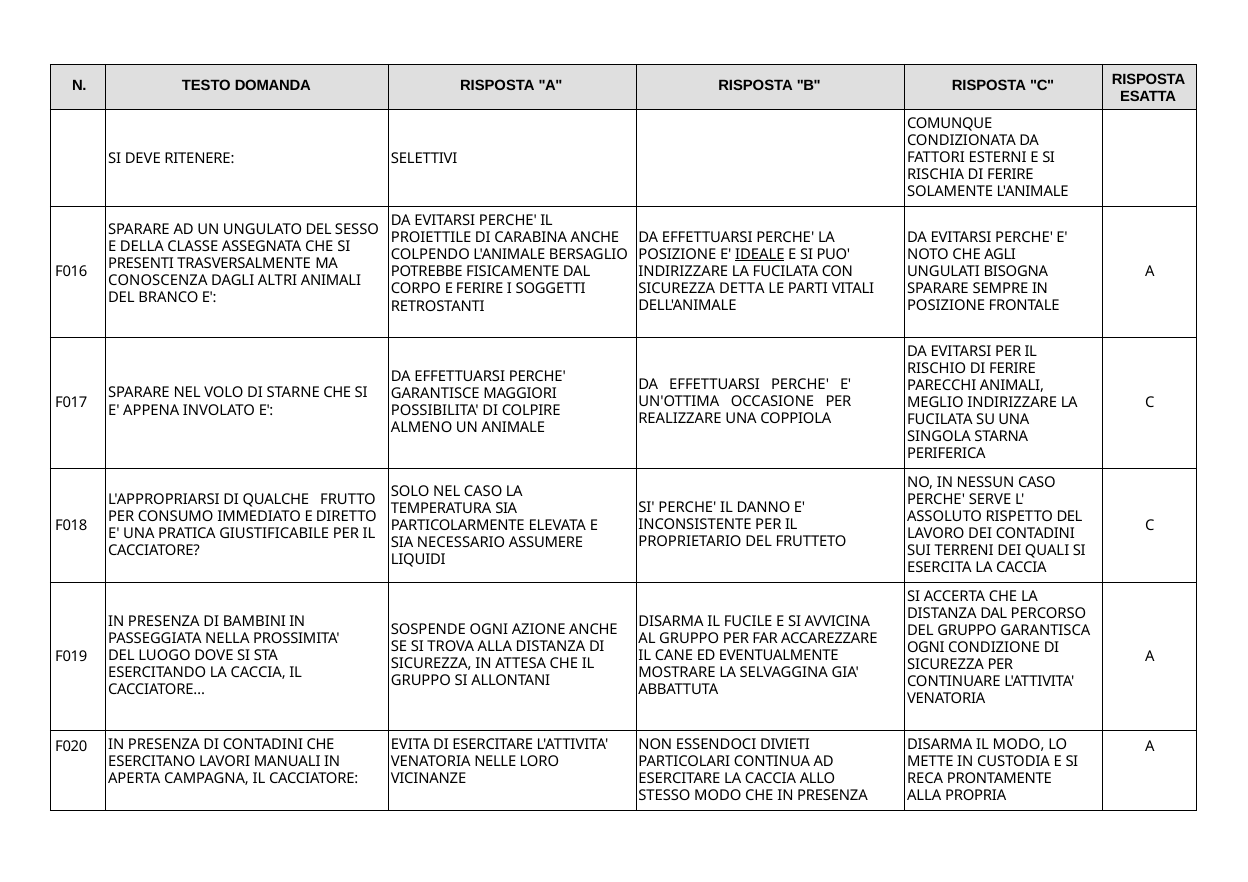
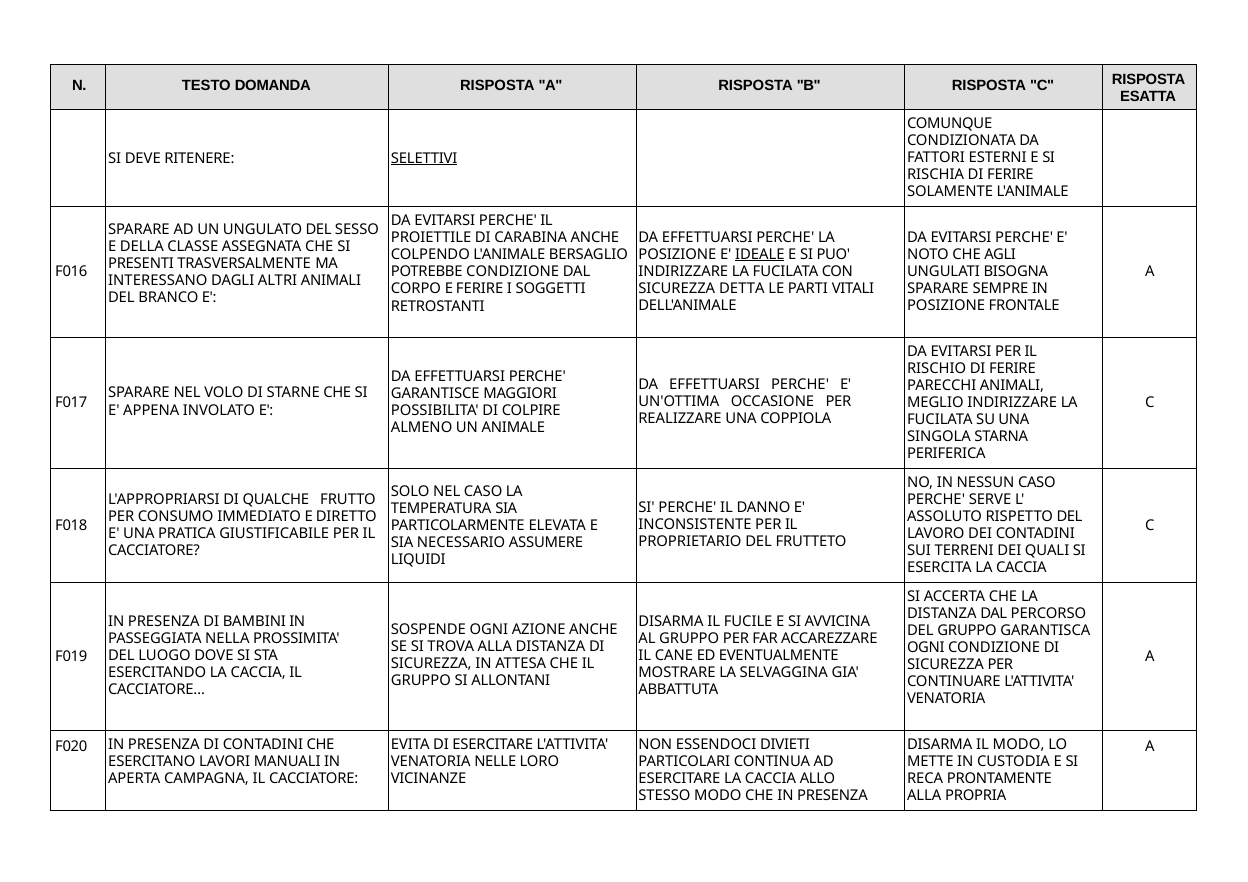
SELETTIVI underline: none -> present (424, 159)
POTREBBE FISICAMENTE: FISICAMENTE -> CONDIZIONE (513, 272)
CONOSCENZA: CONOSCENZA -> INTERESSANO (158, 281)
